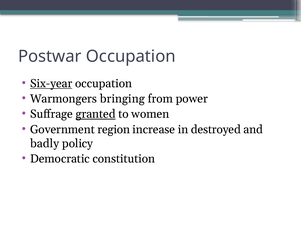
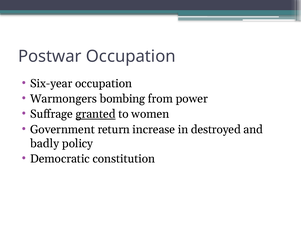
Six-year underline: present -> none (51, 83)
bringing: bringing -> bombing (122, 99)
region: region -> return (114, 129)
